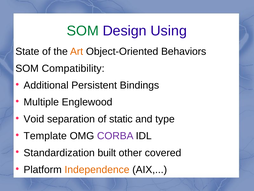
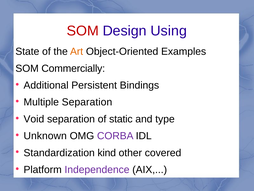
SOM colour: green -> red (83, 31)
Behaviors: Behaviors -> Examples (184, 51)
Compatibility: Compatibility -> Commercially (73, 68)
Multiple Englewood: Englewood -> Separation (87, 102)
Template: Template -> Unknown (45, 136)
built: built -> kind (107, 152)
Independence colour: orange -> purple (97, 169)
